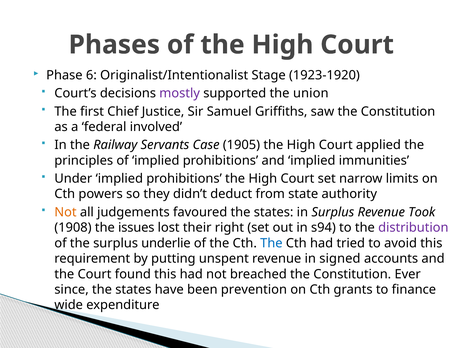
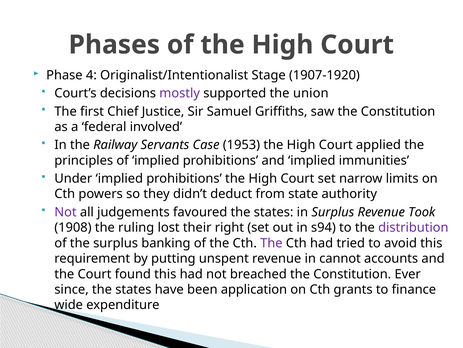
6: 6 -> 4 (91, 75)
1923-1920: 1923-1920 -> 1907-1920 (324, 75)
1905: 1905 -> 1953 (241, 145)
Not colour: orange -> purple (65, 212)
issues: issues -> ruling (136, 227)
underlie: underlie -> banking (166, 243)
The colour: blue -> purple (271, 243)
signed: signed -> cannot (340, 258)
prevention: prevention -> application (254, 289)
